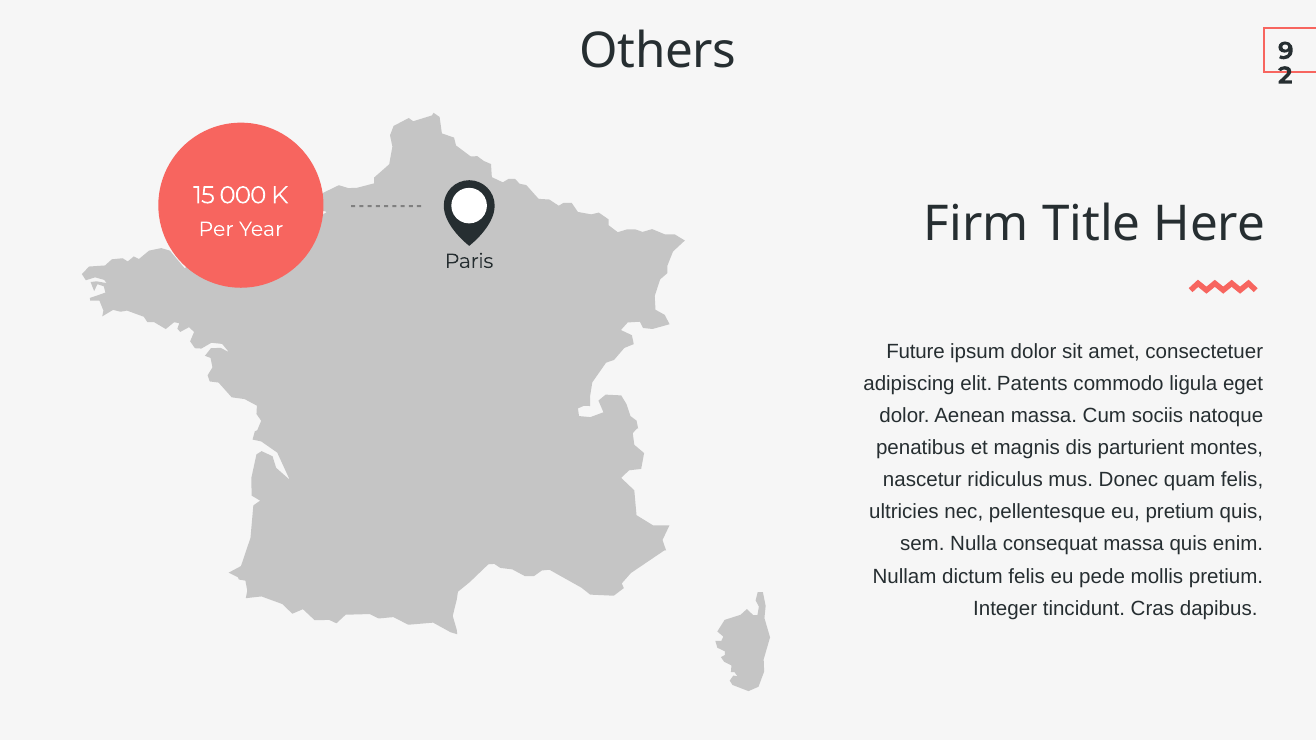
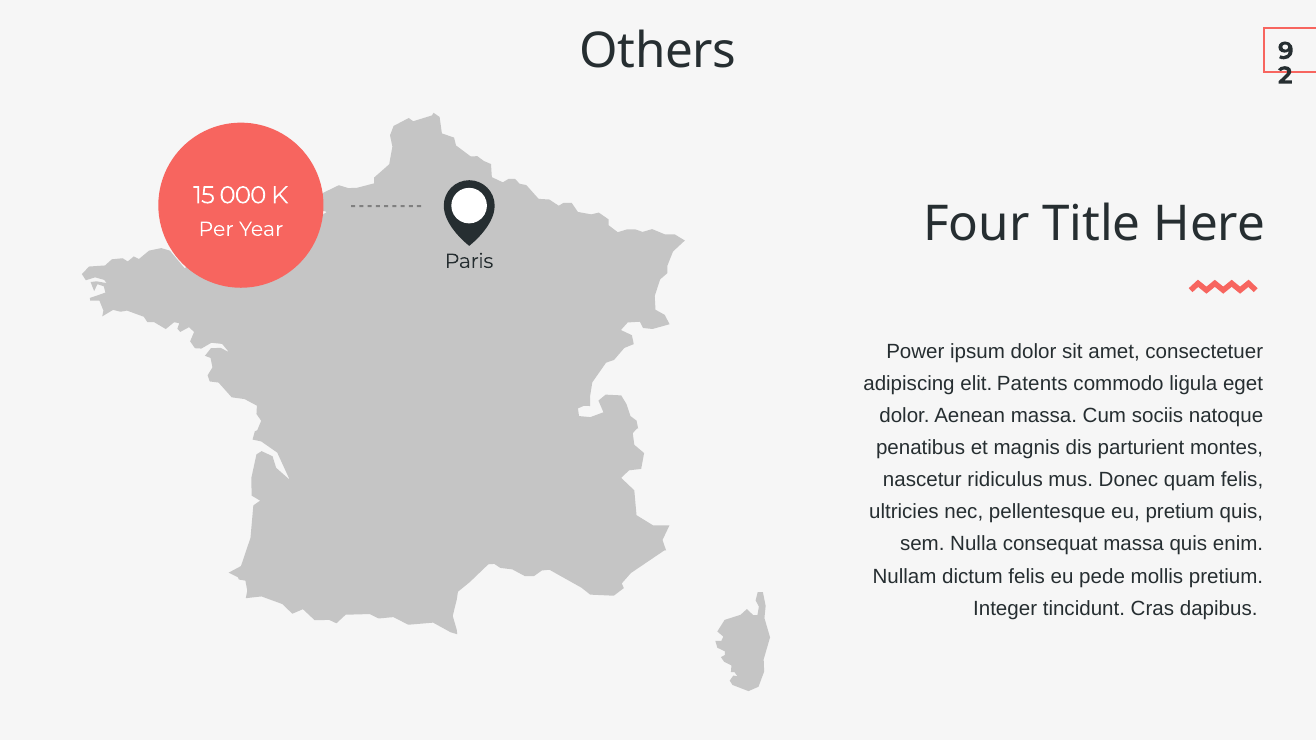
Firm: Firm -> Four (976, 224)
Future: Future -> Power (915, 352)
